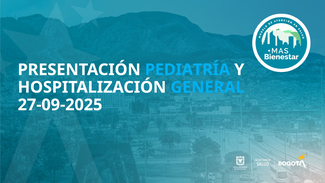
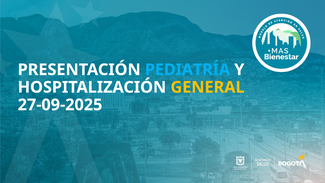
GENERAL colour: light blue -> yellow (208, 87)
